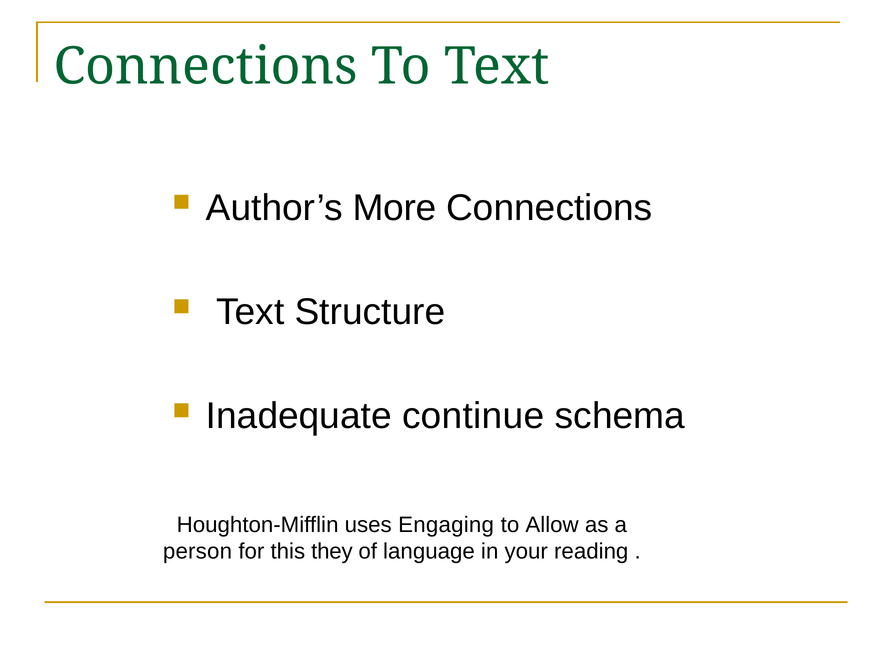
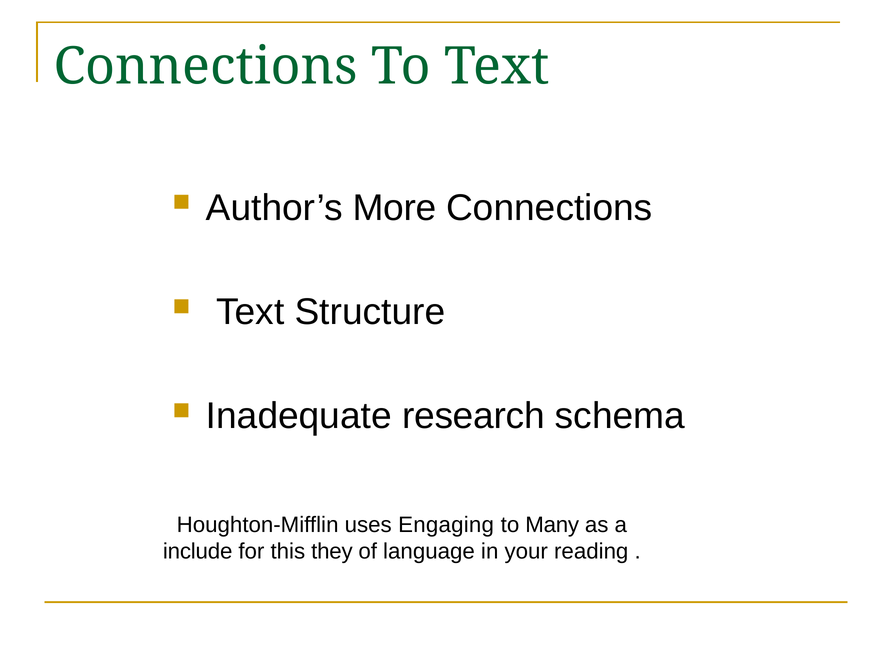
continue: continue -> research (473, 416)
Allow: Allow -> Many (552, 525)
person: person -> include (198, 552)
